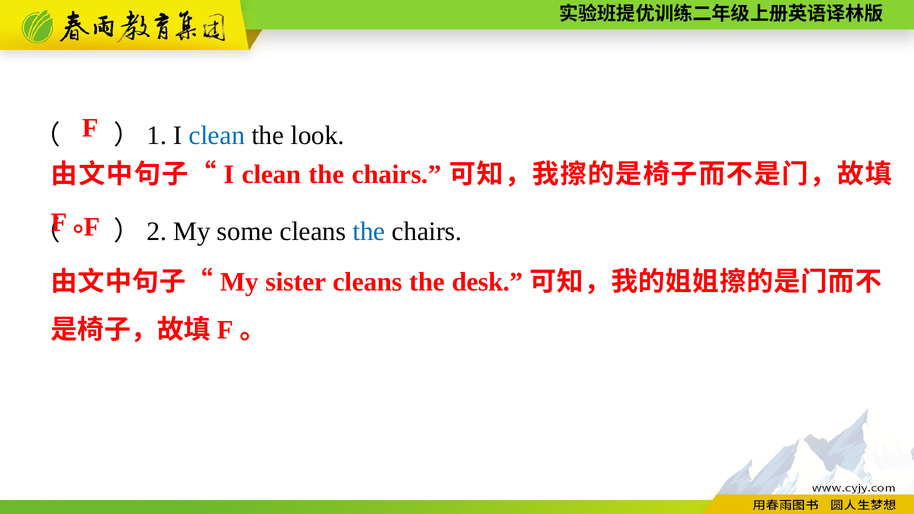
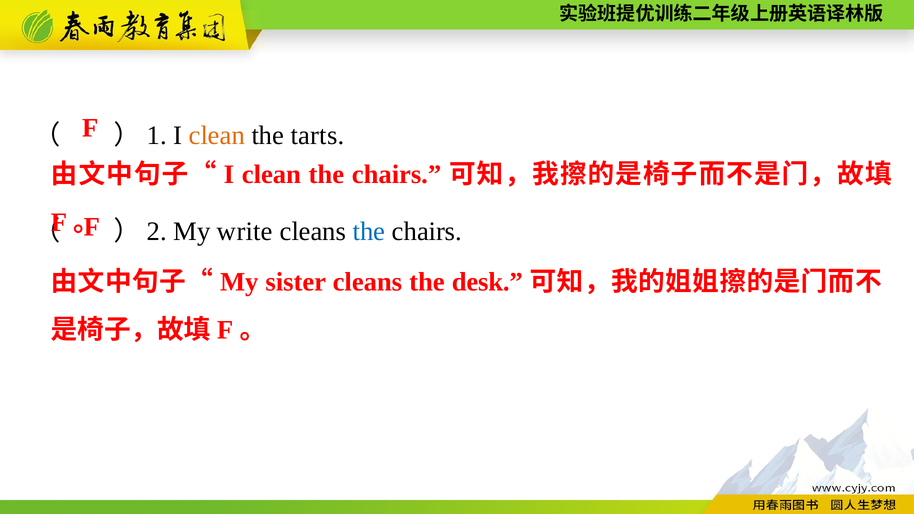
clean colour: blue -> orange (217, 135)
look: look -> tarts (318, 135)
some: some -> write (245, 231)
